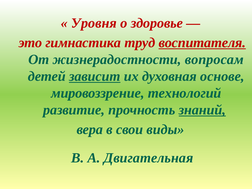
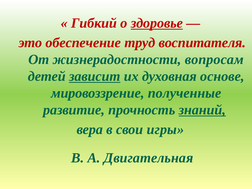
Уровня: Уровня -> Гибкий (94, 23)
здоровье underline: none -> present (157, 23)
гимнастика: гимнастика -> обеспечение (83, 43)
воспитателя underline: present -> none (202, 43)
технологий: технологий -> полученные (185, 93)
виды: виды -> игры (165, 130)
